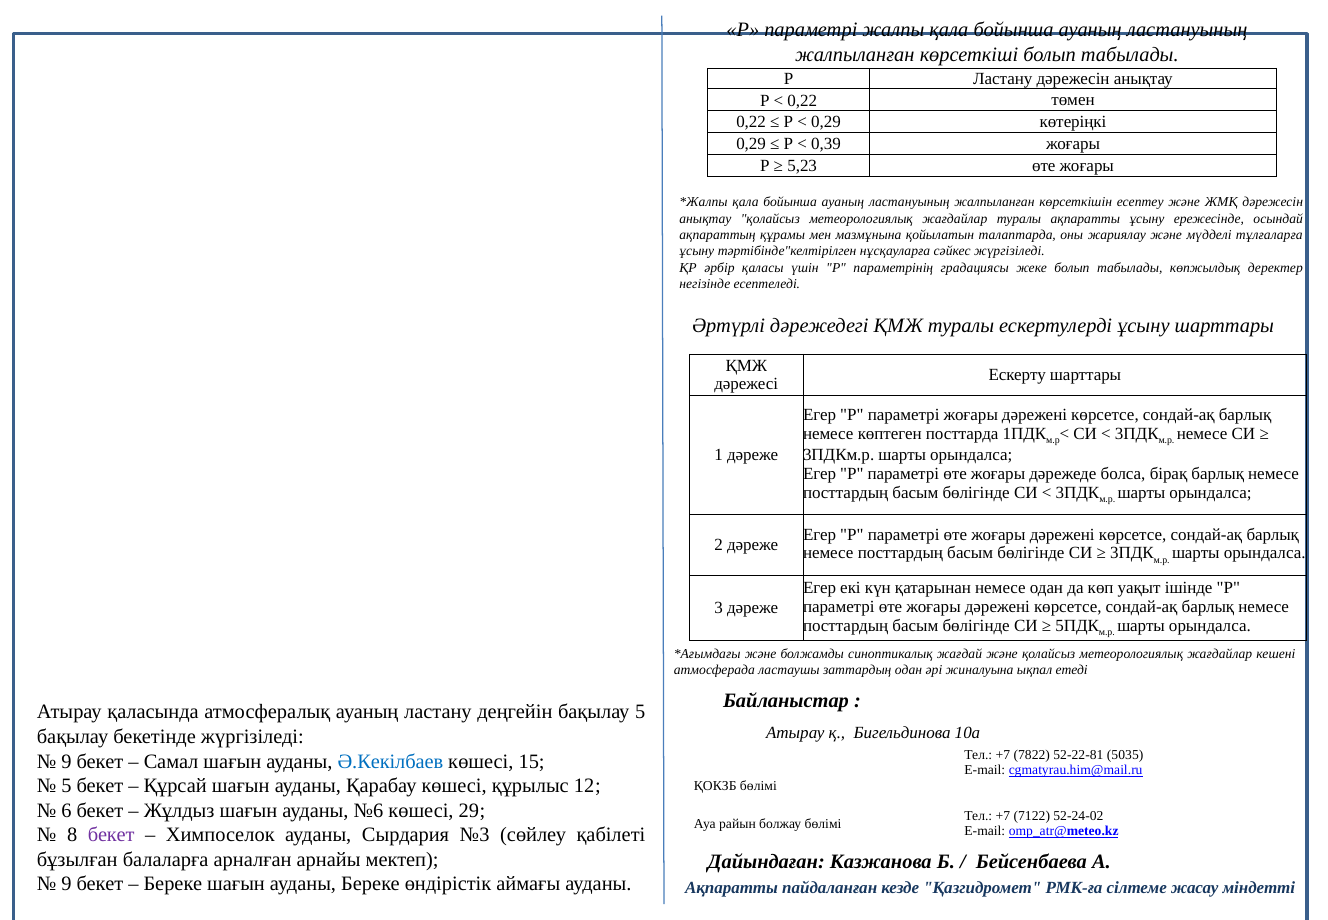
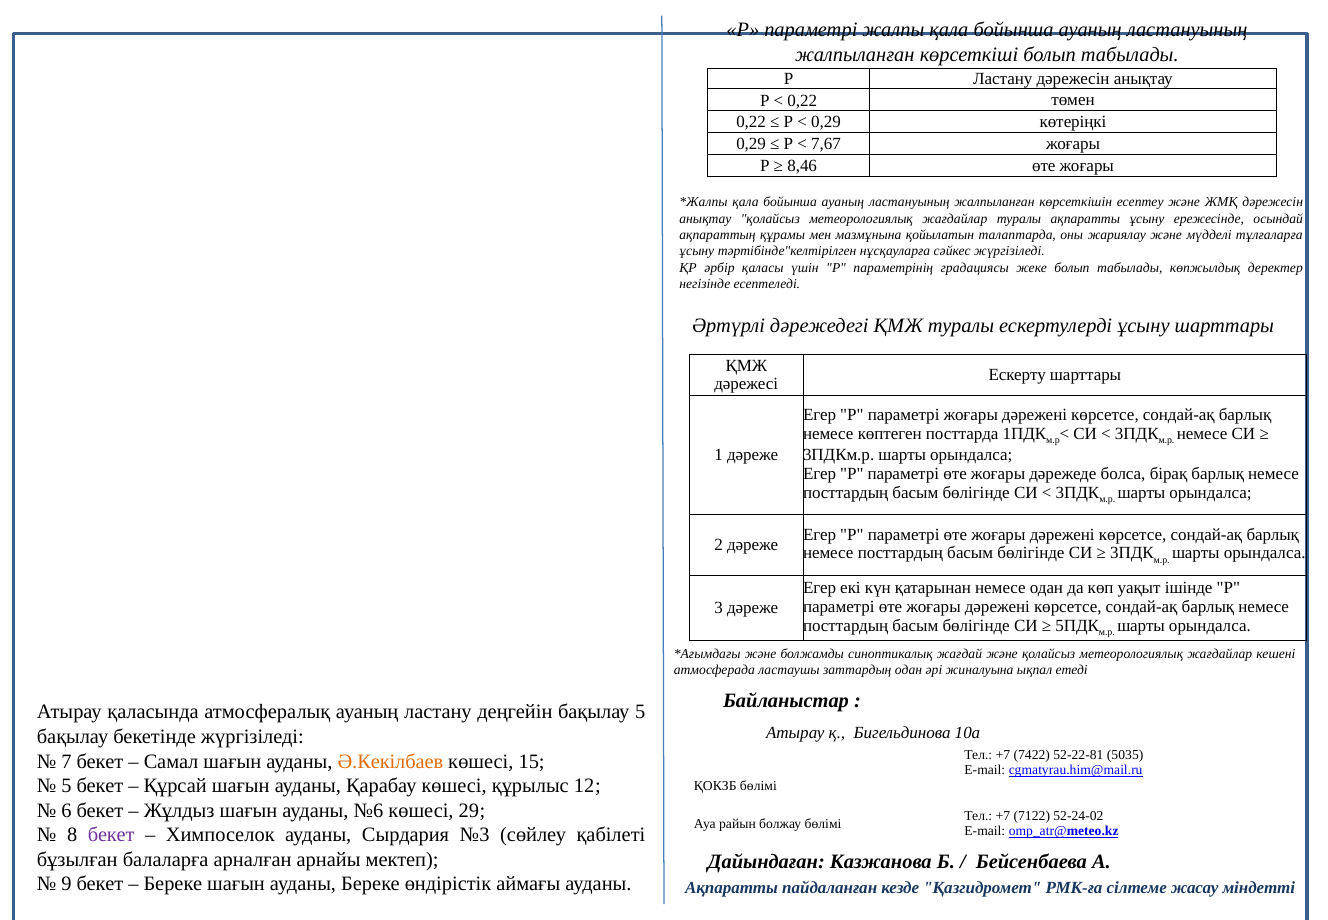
0,39: 0,39 -> 7,67 (826, 144)
5,23: 5,23 -> 8,46 (802, 166)
7822: 7822 -> 7422 (1032, 755)
9: 9 -> 7 (67, 761)
Ә.Кекілбаев colour: blue -> orange (390, 761)
